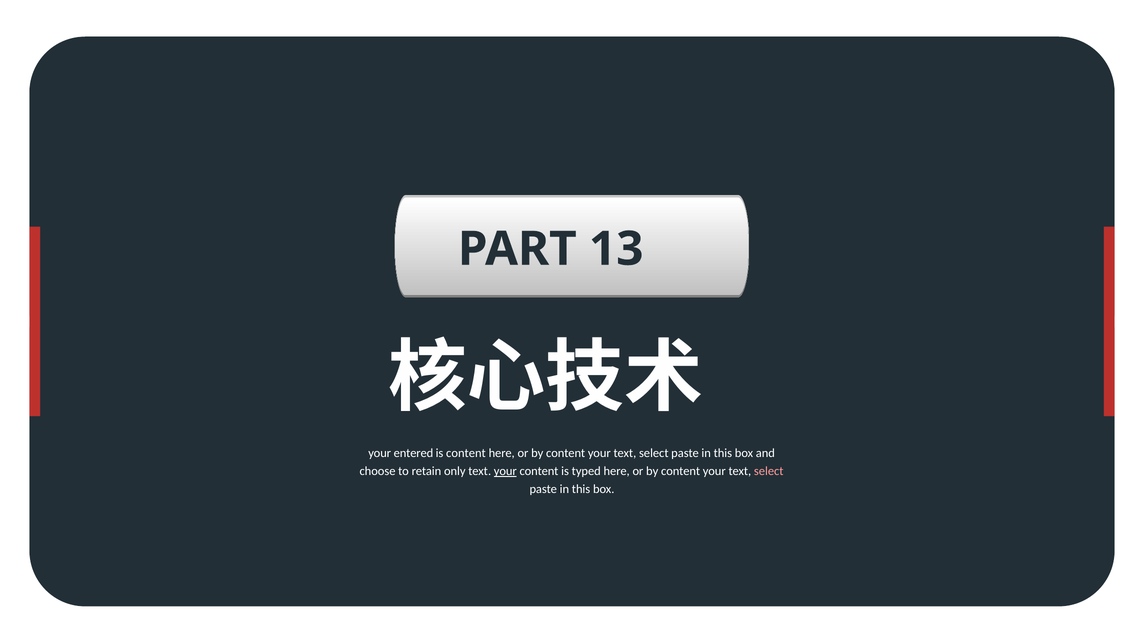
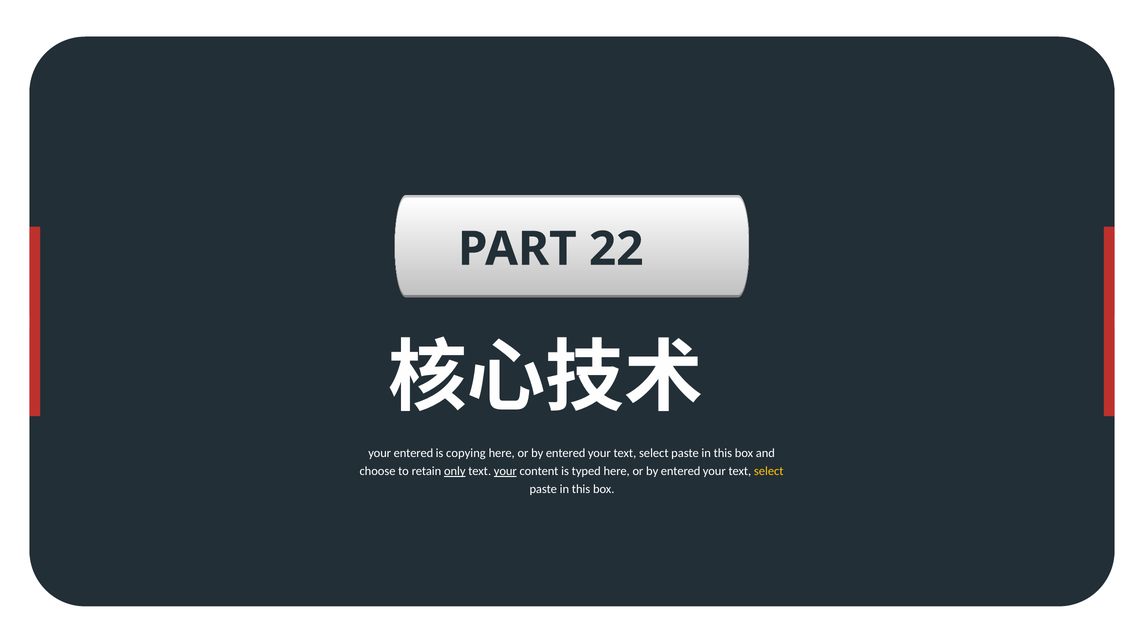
13: 13 -> 22 (616, 249)
is content: content -> copying (466, 454)
content: content -> entered (566, 454)
only underline: none -> present (455, 472)
content: content -> entered (681, 472)
select colour: pink -> yellow (769, 472)
